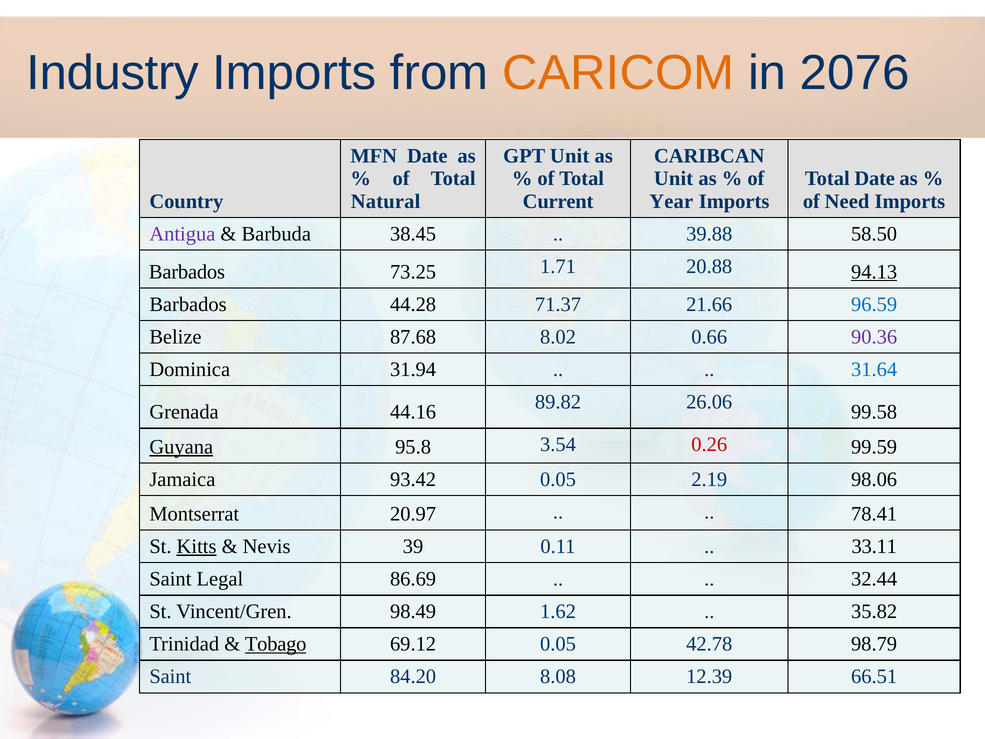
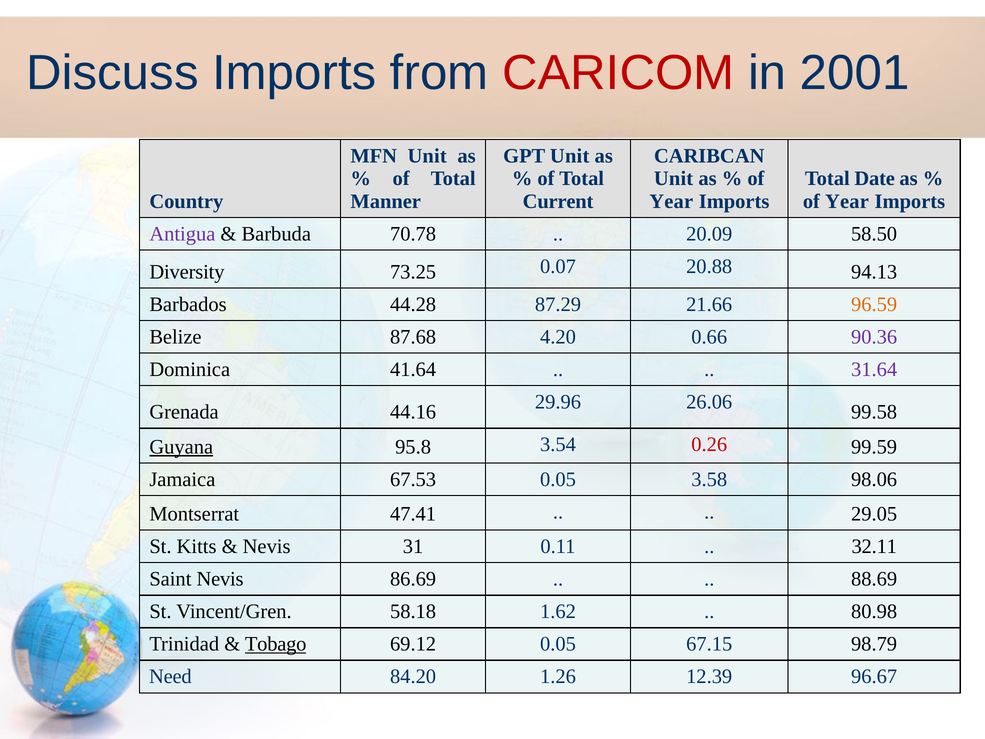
Industry: Industry -> Discuss (112, 73)
CARICOM colour: orange -> red (618, 73)
2076: 2076 -> 2001 (855, 73)
MFN Date: Date -> Unit (427, 156)
Natural: Natural -> Manner (386, 201)
Need: Need -> Year (847, 201)
38.45: 38.45 -> 70.78 (413, 234)
39.88: 39.88 -> 20.09 (709, 234)
Barbados: Barbados -> Diversity (187, 272)
1.71: 1.71 -> 0.07 (558, 266)
94.13 underline: present -> none (874, 272)
71.37: 71.37 -> 87.29 (558, 304)
96.59 colour: blue -> orange (874, 304)
8.02: 8.02 -> 4.20 (558, 337)
31.94: 31.94 -> 41.64 (413, 369)
31.64 colour: blue -> purple (874, 369)
89.82: 89.82 -> 29.96 (558, 402)
93.42: 93.42 -> 67.53 (413, 479)
2.19: 2.19 -> 3.58 (709, 479)
20.97: 20.97 -> 47.41 (413, 514)
78.41: 78.41 -> 29.05 (874, 514)
Kitts underline: present -> none (197, 546)
39: 39 -> 31 (413, 546)
33.11: 33.11 -> 32.11 (874, 546)
Saint Legal: Legal -> Nevis (220, 579)
32.44: 32.44 -> 88.69 (874, 579)
98.49: 98.49 -> 58.18 (413, 611)
35.82: 35.82 -> 80.98 (874, 611)
42.78: 42.78 -> 67.15 (709, 644)
Saint: Saint -> Need (170, 676)
8.08: 8.08 -> 1.26 (558, 676)
66.51: 66.51 -> 96.67 (874, 676)
